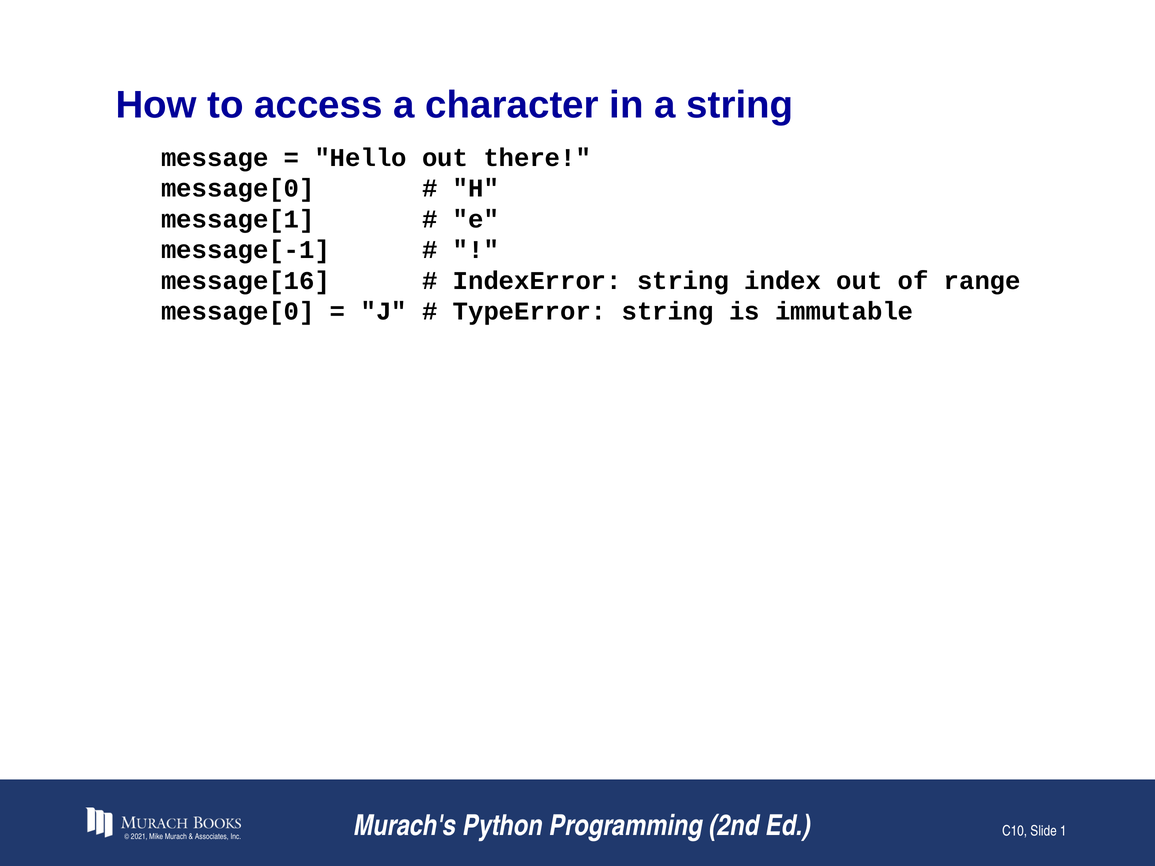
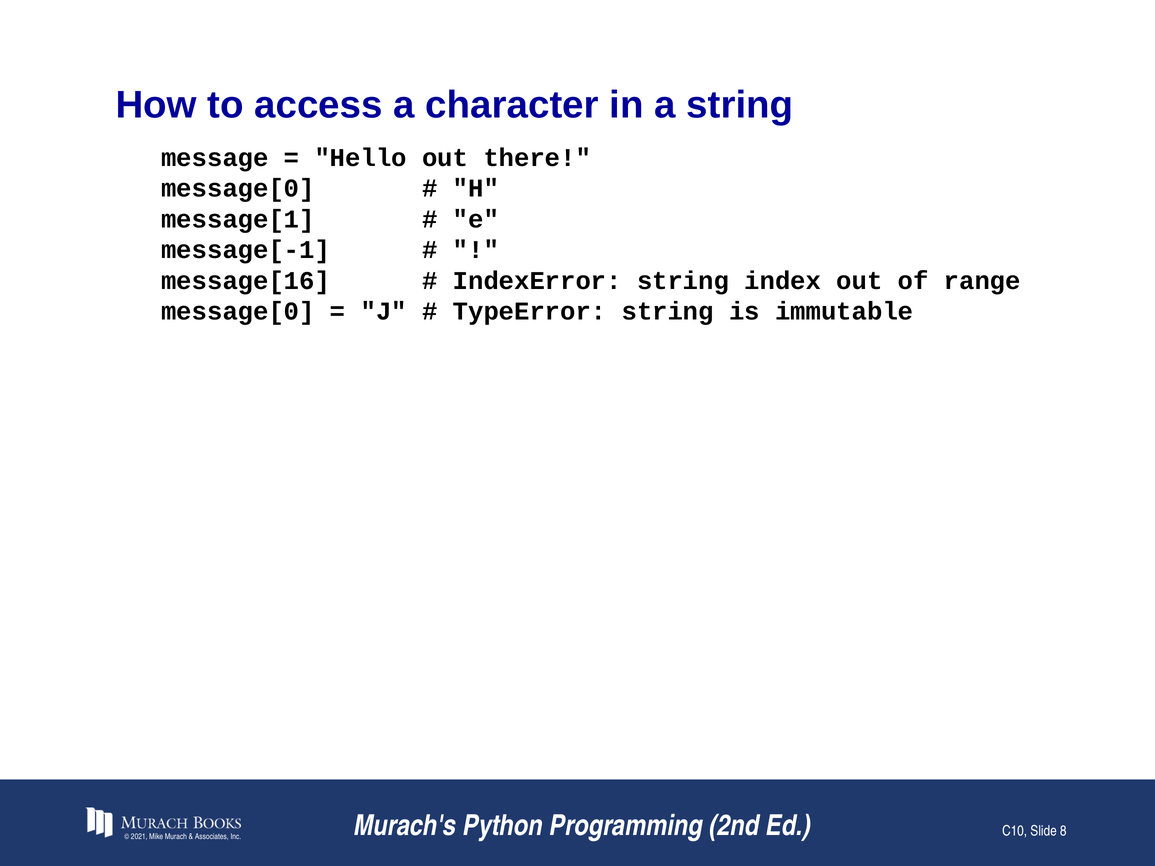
1: 1 -> 8 (1063, 831)
